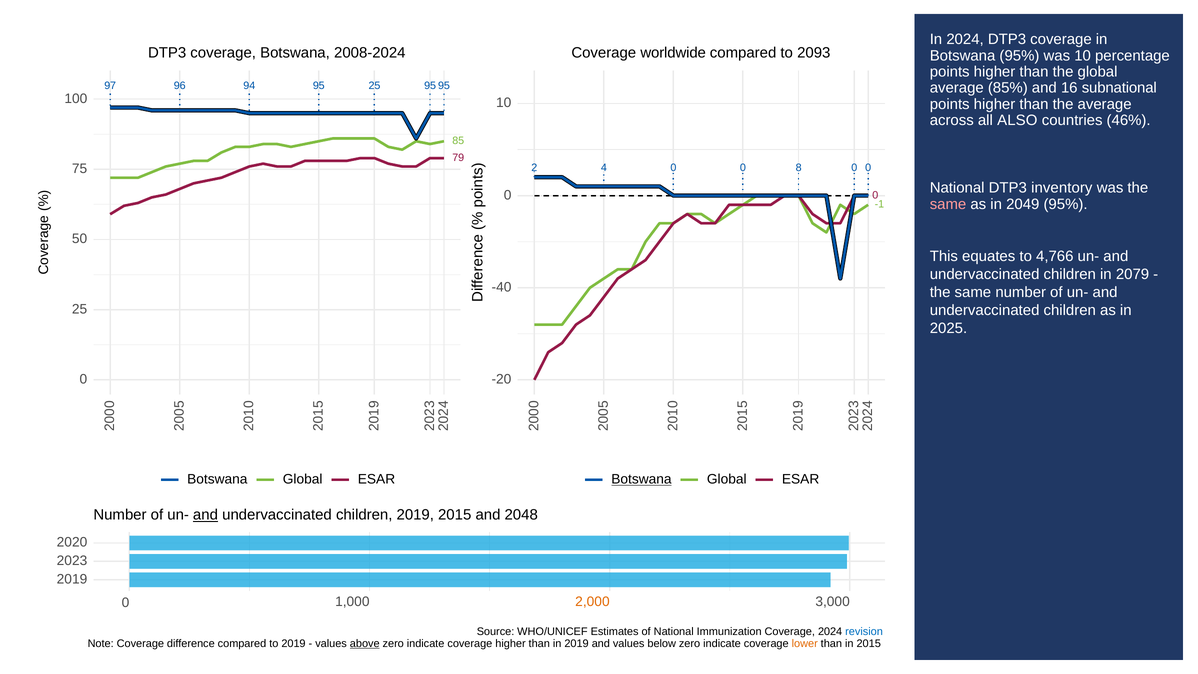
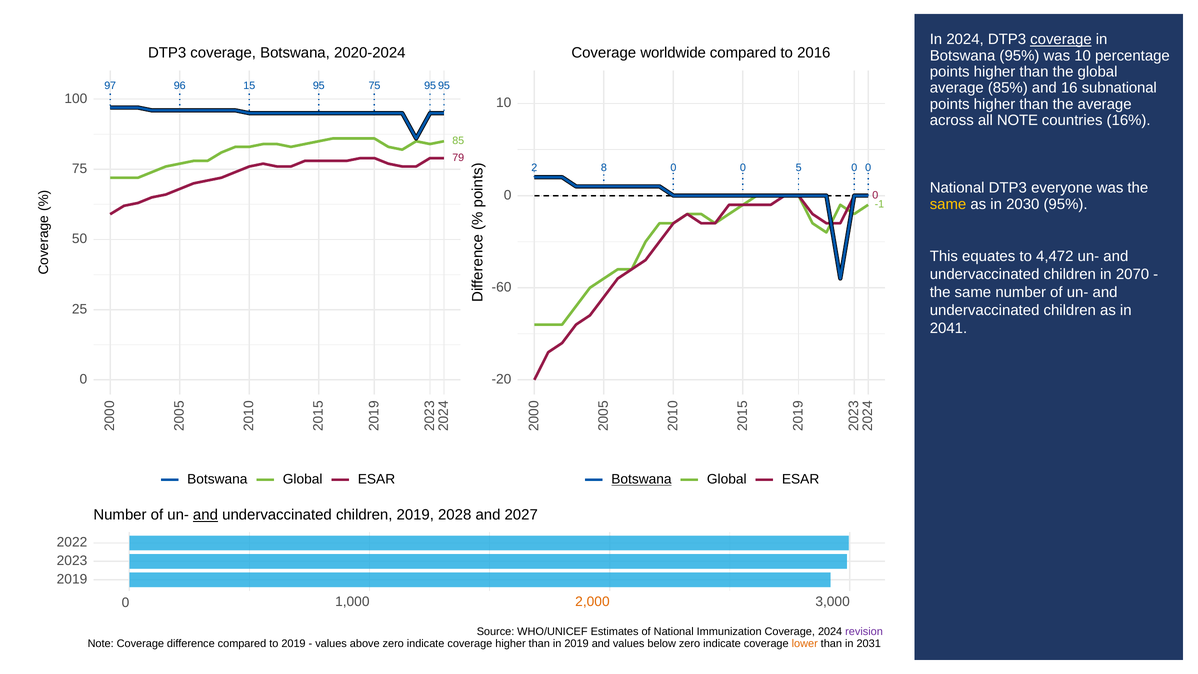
coverage underline: none -> present (1061, 39)
2093: 2093 -> 2016 (814, 53)
2008-2024: 2008-2024 -> 2020-2024 (370, 53)
94: 94 -> 15 (249, 86)
95 25: 25 -> 75 (374, 86)
all ALSO: ALSO -> NOTE (1017, 120)
46%: 46% -> 16% (1129, 120)
4: 4 -> 8 (604, 168)
8: 8 -> 5 (799, 167)
inventory: inventory -> everyone (1062, 188)
same colour: pink -> yellow (948, 204)
2049: 2049 -> 2030 (1023, 204)
4,766: 4,766 -> 4,472 (1055, 256)
2079: 2079 -> 2070 (1133, 274)
-40: -40 -> -60 (502, 287)
2025: 2025 -> 2041 (948, 328)
2019 2015: 2015 -> 2028 (455, 515)
2048: 2048 -> 2027 (521, 515)
2020: 2020 -> 2022 (72, 542)
revision colour: blue -> purple (864, 632)
above underline: present -> none (365, 643)
in 2015: 2015 -> 2031 (869, 643)
